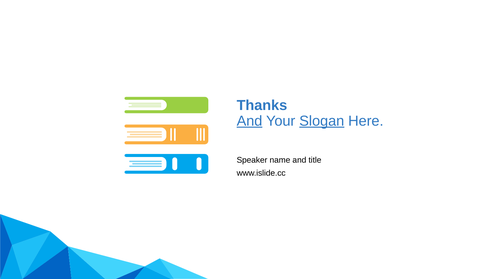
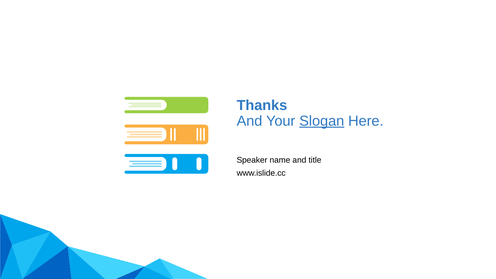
And underline: present -> none (250, 121)
